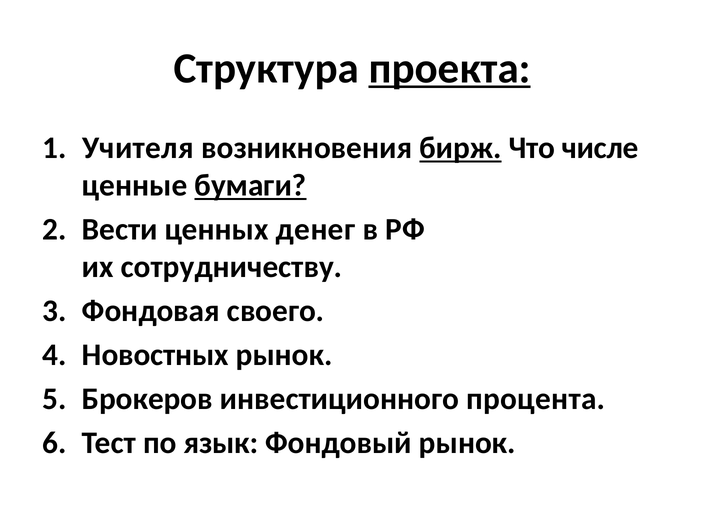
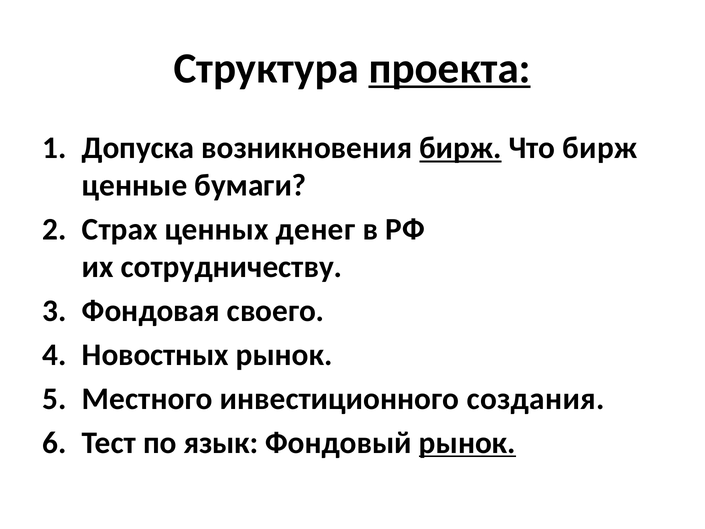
Учителя: Учителя -> Допуска (138, 148)
Что числе: числе -> бирж (600, 148)
бумаги underline: present -> none (250, 186)
Вести: Вести -> Страх (120, 229)
Брокеров: Брокеров -> Местного (147, 399)
процента: процента -> создания (536, 399)
рынок underline: none -> present (467, 443)
